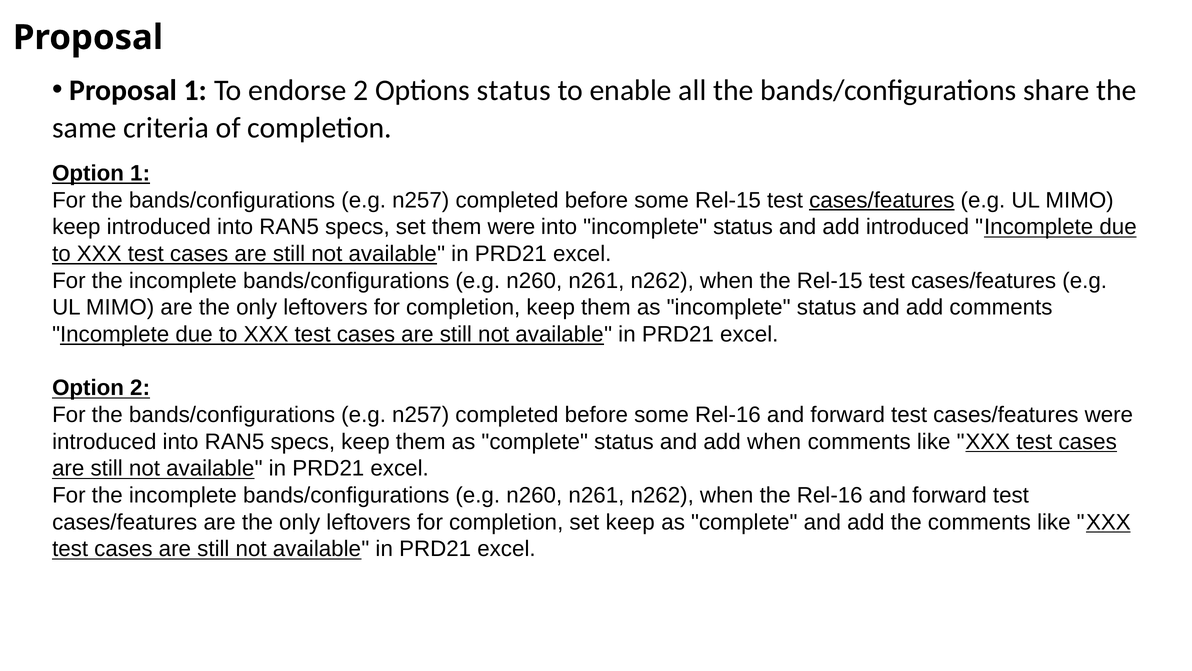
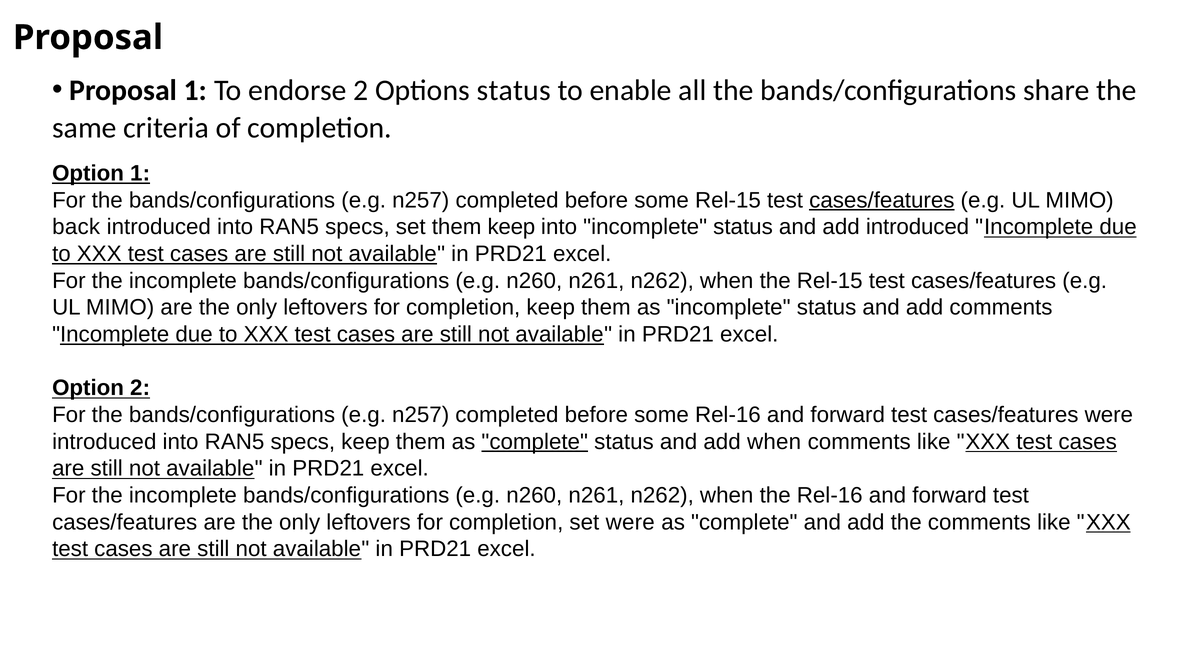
keep: keep -> back (76, 227)
them were: were -> keep (511, 227)
complete underline: none -> present (535, 442)
set keep: keep -> were (630, 522)
